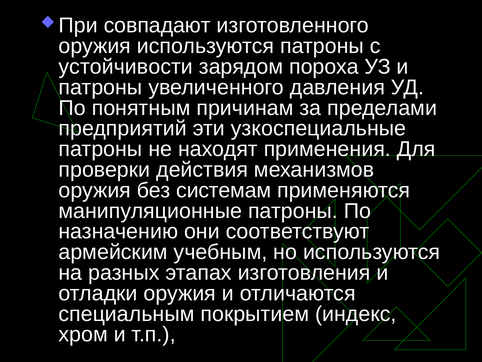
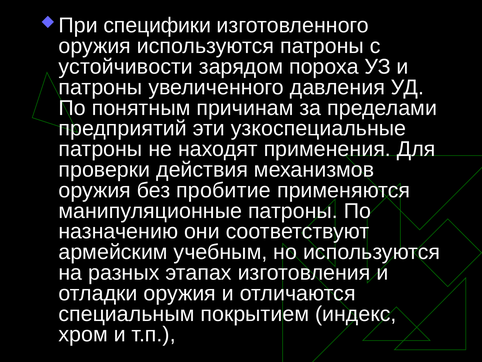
совпадают: совпадают -> специфики (157, 26)
системам: системам -> пробитие (224, 190)
